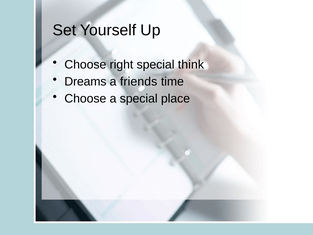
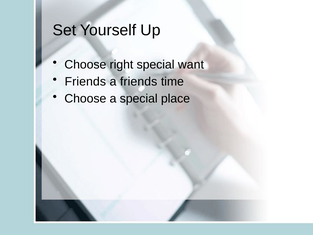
think: think -> want (191, 64)
Dreams: Dreams -> Friends (85, 82)
